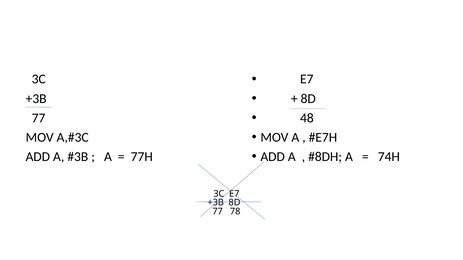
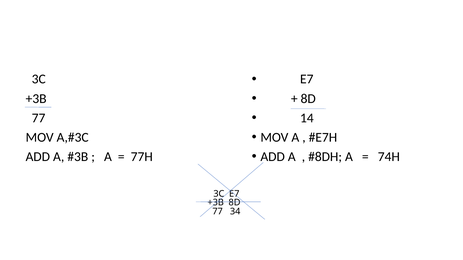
48: 48 -> 14 (307, 118)
78: 78 -> 34 (235, 212)
